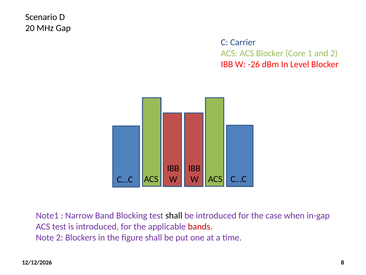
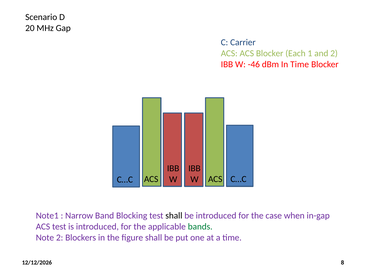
Core: Core -> Each (295, 53)
-26: -26 -> -46 (254, 64)
In Level: Level -> Time (300, 64)
bands colour: red -> green (200, 226)
